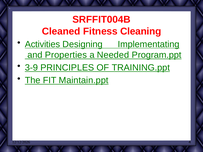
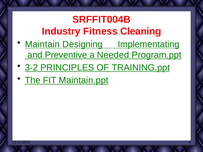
Cleaned: Cleaned -> Industry (61, 31)
Activities: Activities -> Maintain (42, 44)
Properties: Properties -> Preventive (66, 55)
3-9: 3-9 -> 3-2 (31, 68)
